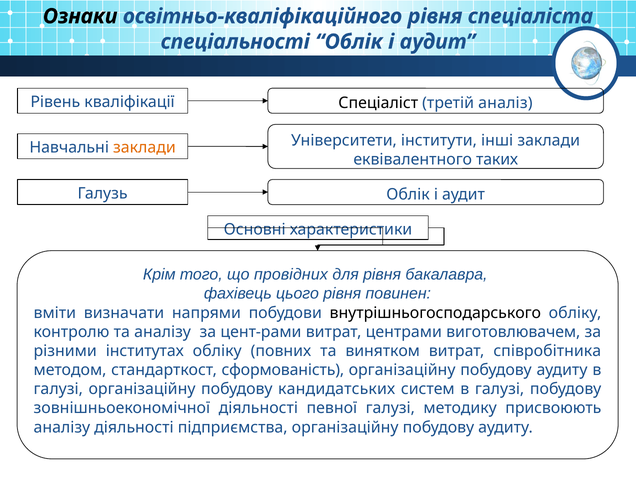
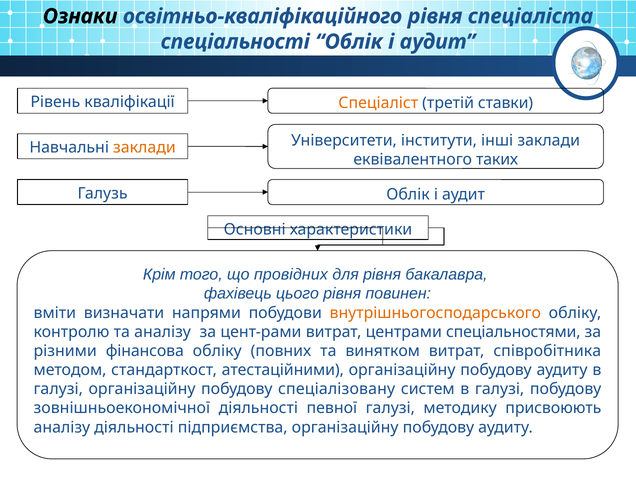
Спеціаліст colour: black -> orange (378, 103)
аналіз: аналіз -> ставки (506, 103)
внутрішньогосподарського colour: black -> orange (435, 313)
виготовлювачем: виготовлювачем -> спеціальностями (513, 332)
інститутах: інститутах -> фінансова (145, 351)
сформованість: сформованість -> атестаційними (283, 370)
кандидатських: кандидатських -> спеціалізовану (337, 389)
